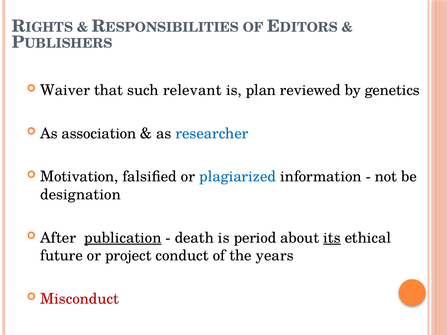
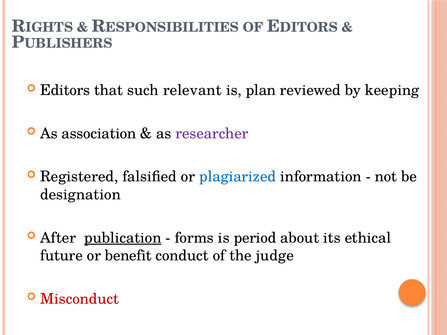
Waiver: Waiver -> Editors (65, 90)
genetics: genetics -> keeping (392, 90)
researcher colour: blue -> purple (212, 134)
Motivation: Motivation -> Registered (79, 177)
death: death -> forms (194, 238)
its underline: present -> none (332, 238)
project: project -> benefit (128, 256)
years: years -> judge (275, 256)
